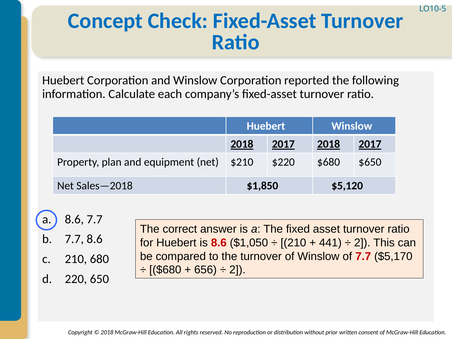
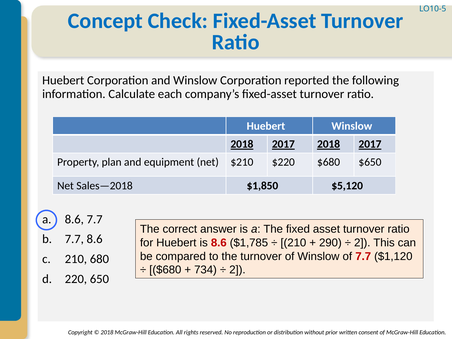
$1,050: $1,050 -> $1,785 (249, 243)
441: 441 -> 290 (330, 243)
$5,170: $5,170 -> $1,120 (393, 256)
656: 656 -> 734 (206, 270)
